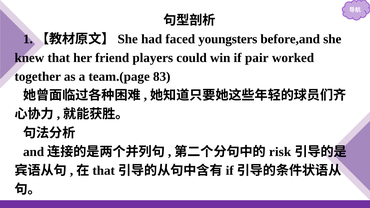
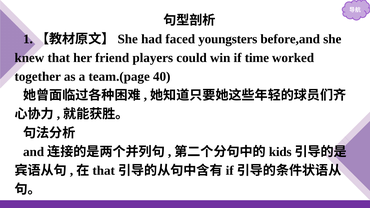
pair: pair -> time (257, 58)
83: 83 -> 40 (162, 77)
risk: risk -> kids (280, 152)
